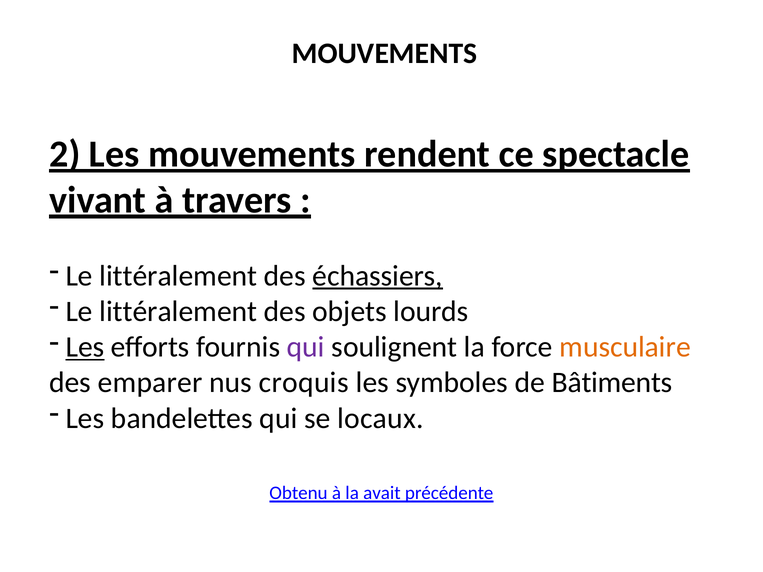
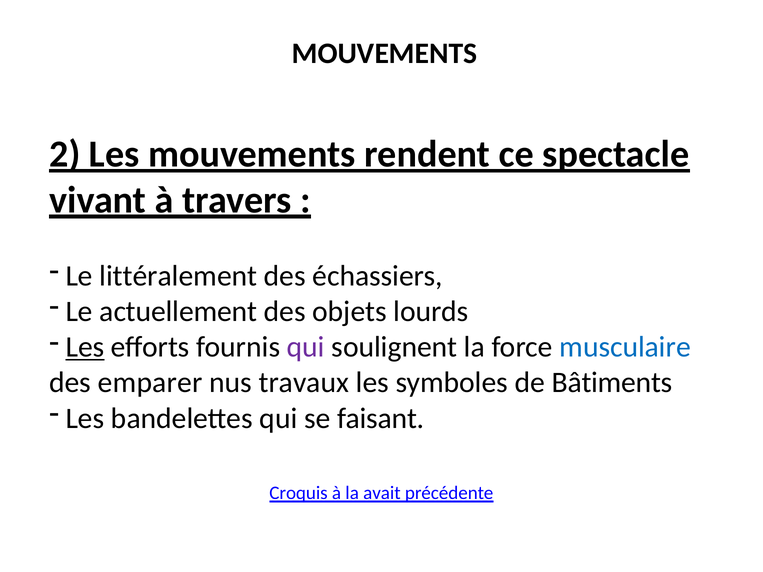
échassiers underline: present -> none (378, 276)
littéralement: littéralement -> actuellement (178, 312)
musculaire colour: orange -> blue (625, 347)
croquis: croquis -> travaux (304, 383)
locaux: locaux -> faisant (381, 418)
Obtenu: Obtenu -> Croquis (298, 493)
